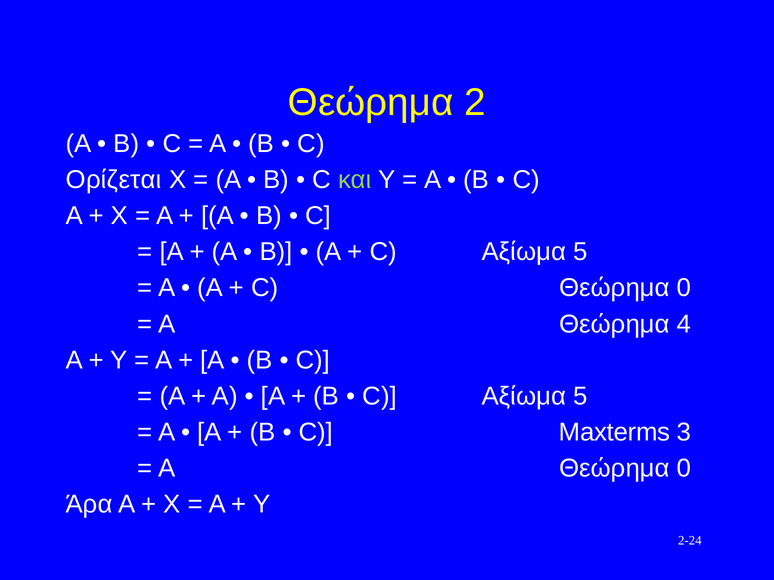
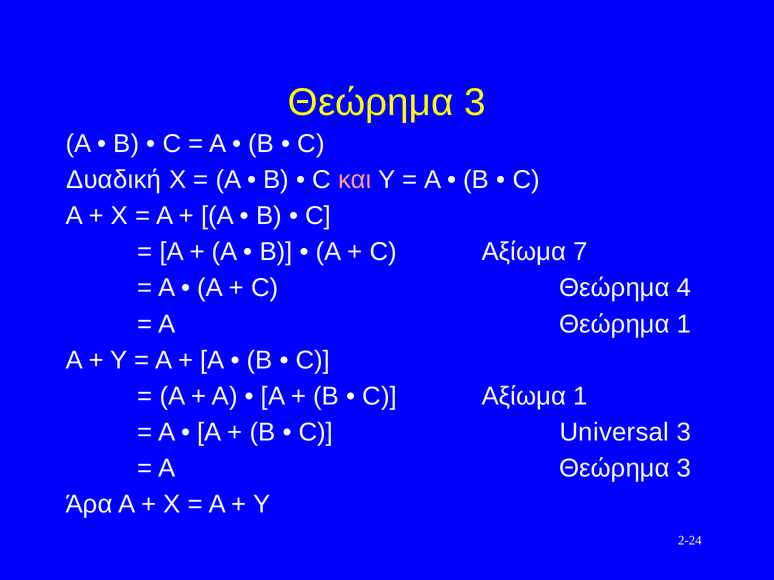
2: 2 -> 3 (475, 103)
Ορίζεται: Ορίζεται -> Δυαδική (114, 180)
και colour: light green -> pink (355, 180)
5: 5 -> 7 (580, 252)
C Θεώρημα 0: 0 -> 4 (684, 288)
Θεώρημα 4: 4 -> 1 (684, 324)
5: 5 -> 1 (580, 396)
Maxterms: Maxterms -> Universal (614, 433)
Α Θεώρημα 0: 0 -> 3 (684, 469)
